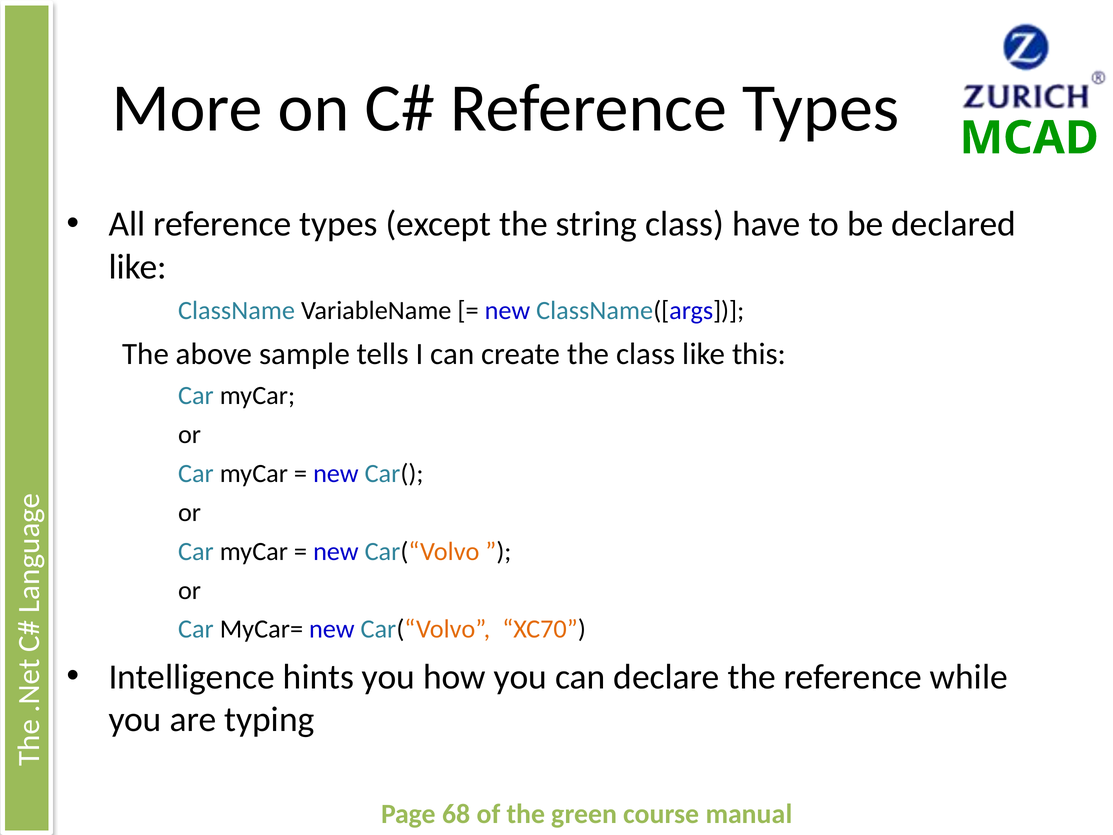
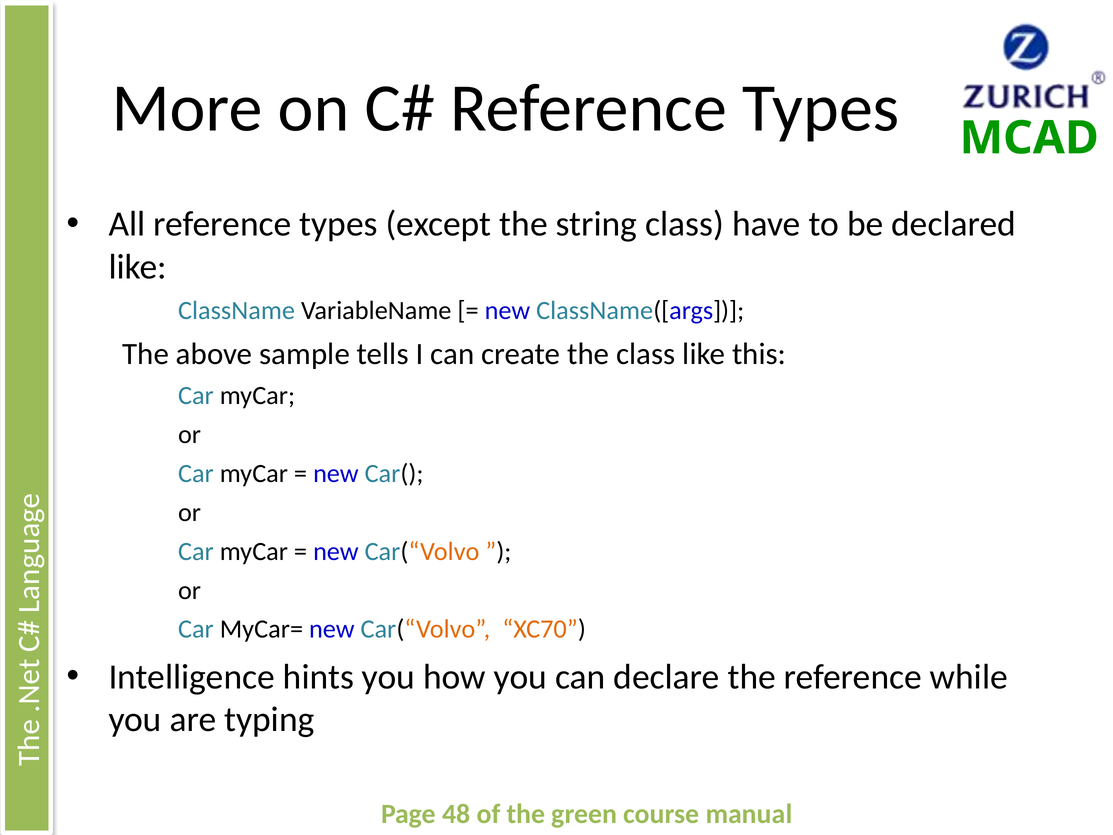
68: 68 -> 48 (456, 814)
